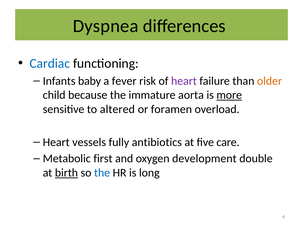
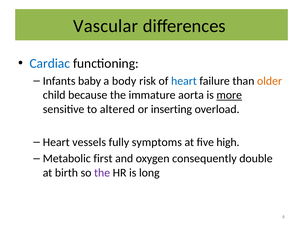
Dyspnea: Dyspnea -> Vascular (106, 26)
fever: fever -> body (124, 81)
heart colour: purple -> blue (184, 81)
foramen: foramen -> inserting (171, 109)
antibiotics: antibiotics -> symptoms (157, 142)
care: care -> high (228, 142)
development: development -> consequently (204, 159)
birth underline: present -> none (66, 173)
the colour: blue -> purple (102, 173)
